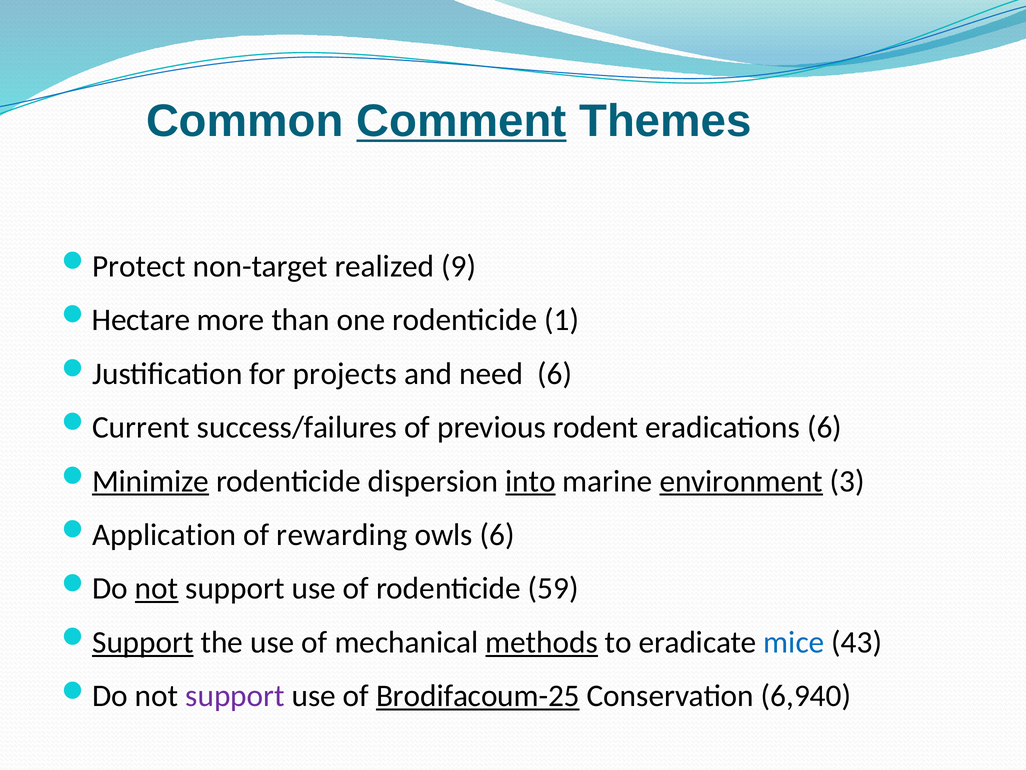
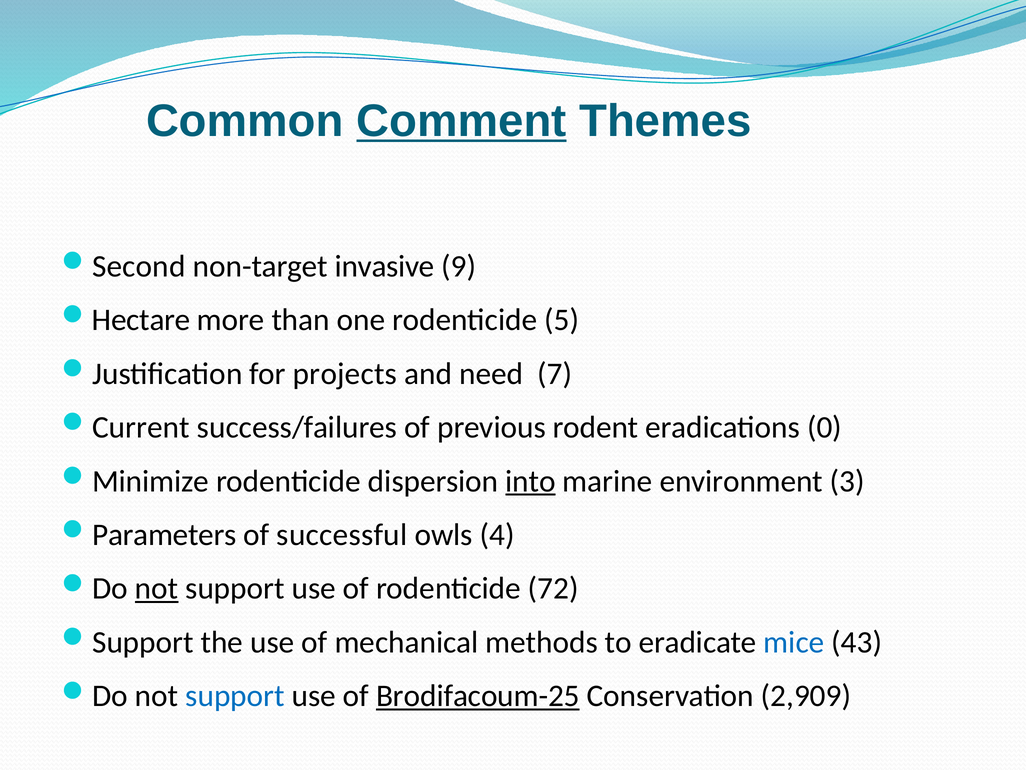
Protect: Protect -> Second (139, 266)
realized: realized -> invasive (385, 266)
1: 1 -> 5 (562, 320)
need 6: 6 -> 7 (555, 374)
eradications 6: 6 -> 0 (825, 427)
Minimize underline: present -> none (151, 481)
environment underline: present -> none (741, 481)
Application: Application -> Parameters (164, 535)
rewarding: rewarding -> successful (342, 535)
owls 6: 6 -> 4 (497, 535)
59: 59 -> 72 (553, 588)
Support underline: present -> none (143, 642)
methods underline: present -> none (542, 642)
support colour: purple -> blue (235, 696)
6,940: 6,940 -> 2,909 (806, 696)
